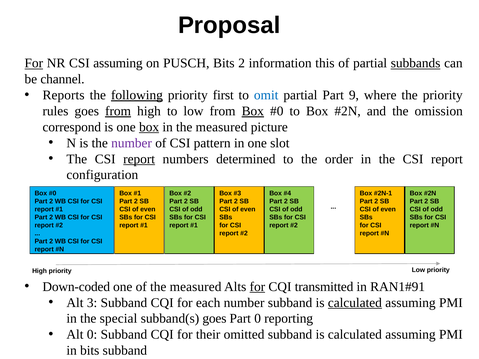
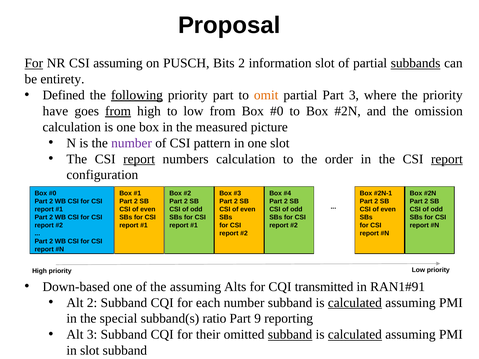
information this: this -> slot (325, 63)
channel: channel -> entirety (62, 79)
Reports: Reports -> Defined (64, 95)
priority first: first -> part (223, 95)
omit colour: blue -> orange (266, 95)
Part 9: 9 -> 3 (354, 95)
rules: rules -> have (55, 111)
Box underline: present -> none (253, 111)
correspond: correspond -> calculation (72, 127)
box underline: present -> none (149, 127)
numbers determined: determined -> calculation (246, 159)
report underline: none -> present (447, 159)
Down-coded: Down-coded -> Down-based (76, 287)
of the measured: measured -> assuming (196, 287)
for underline: present -> none (257, 287)
Alt 3: 3 -> 2 (92, 303)
subband(s goes: goes -> ratio (214, 319)
Part 0: 0 -> 9 (258, 319)
Alt 0: 0 -> 3 (92, 335)
subband underline: none -> present (290, 335)
calculated underline: none -> present (355, 335)
in bits: bits -> slot (90, 351)
